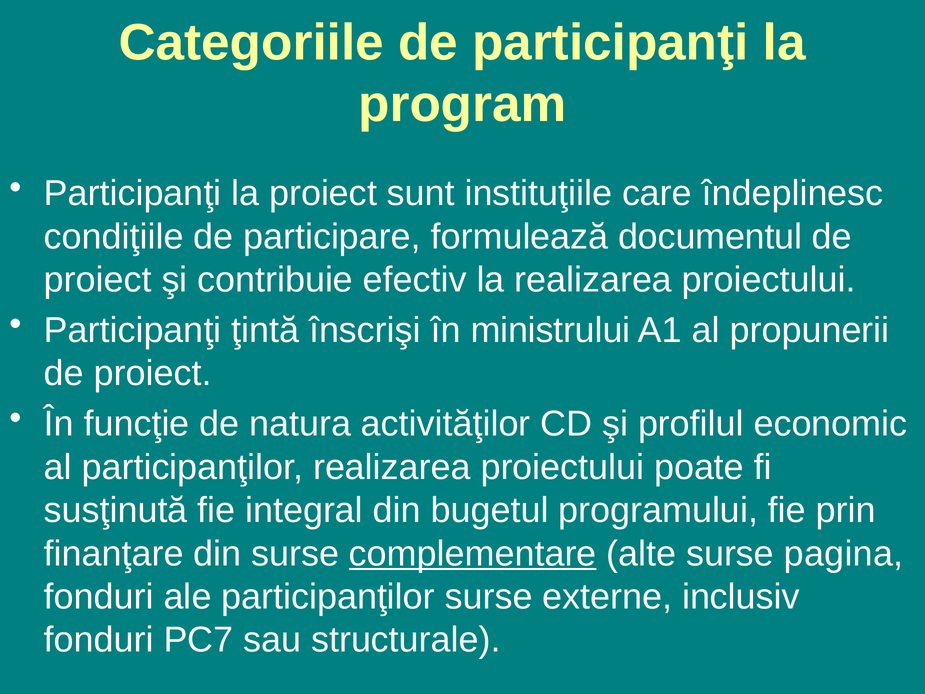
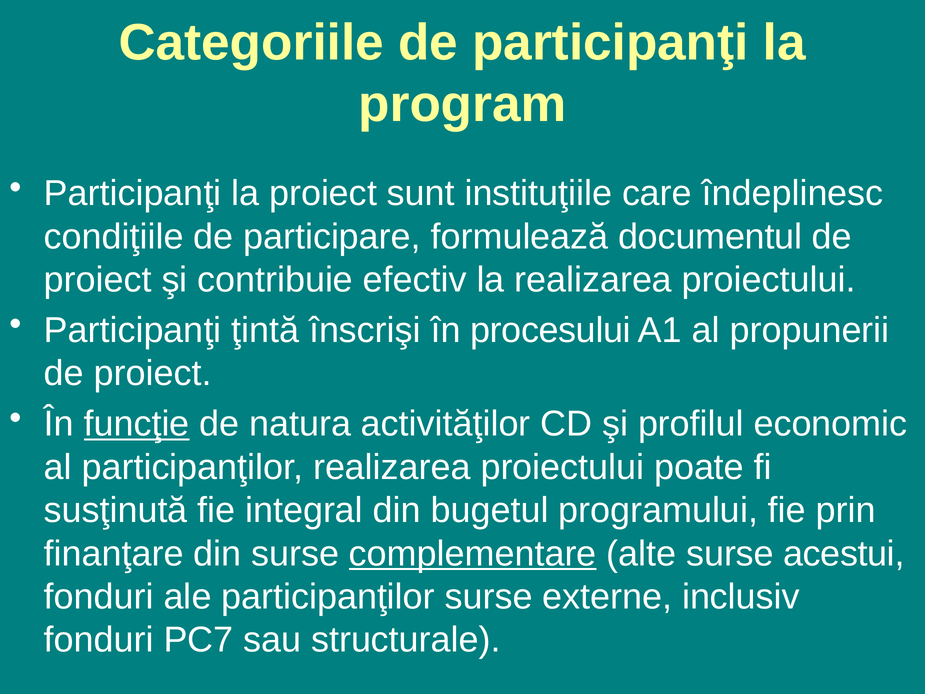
ministrului: ministrului -> procesului (550, 330)
funcţie underline: none -> present (137, 424)
pagina: pagina -> acestui (844, 553)
